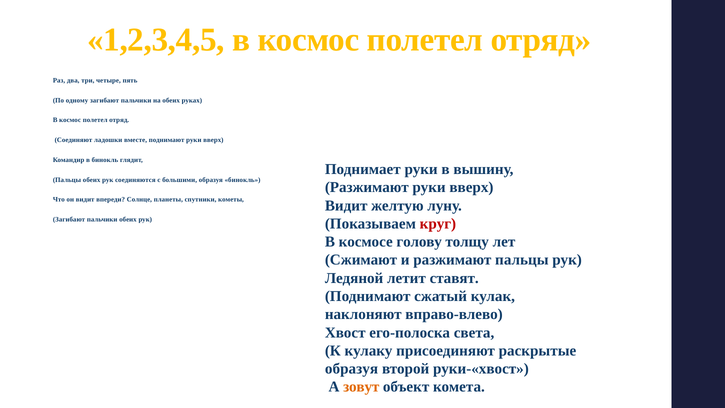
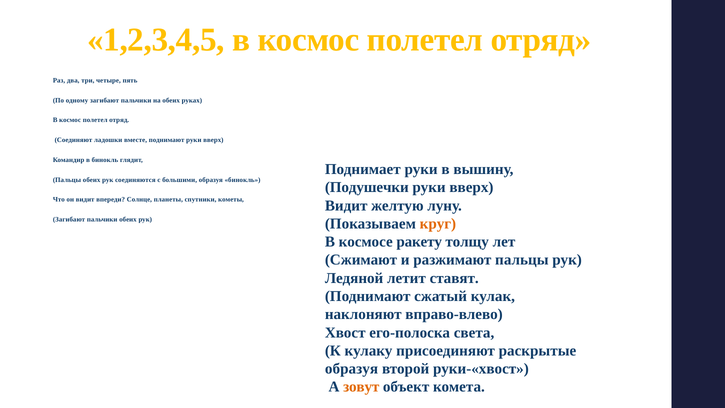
Разжимают: Разжимают -> Подушечки (367, 187)
круг colour: red -> orange (438, 224)
голову: голову -> ракету (419, 242)
